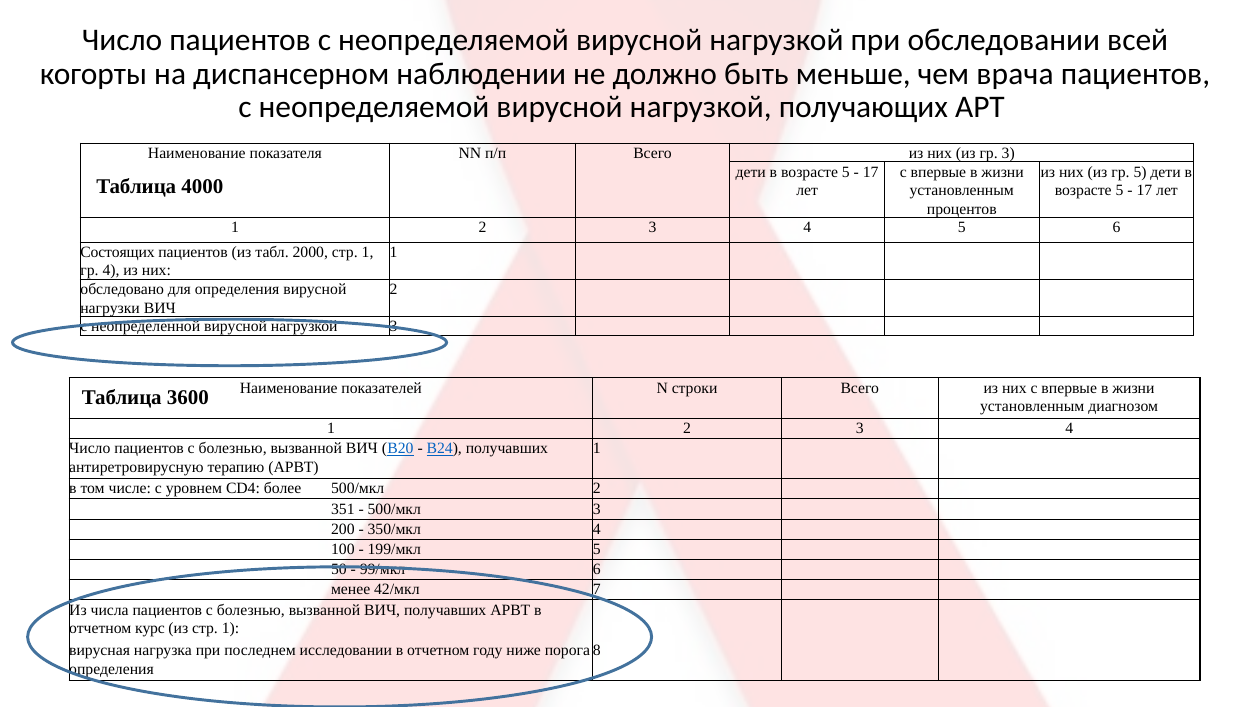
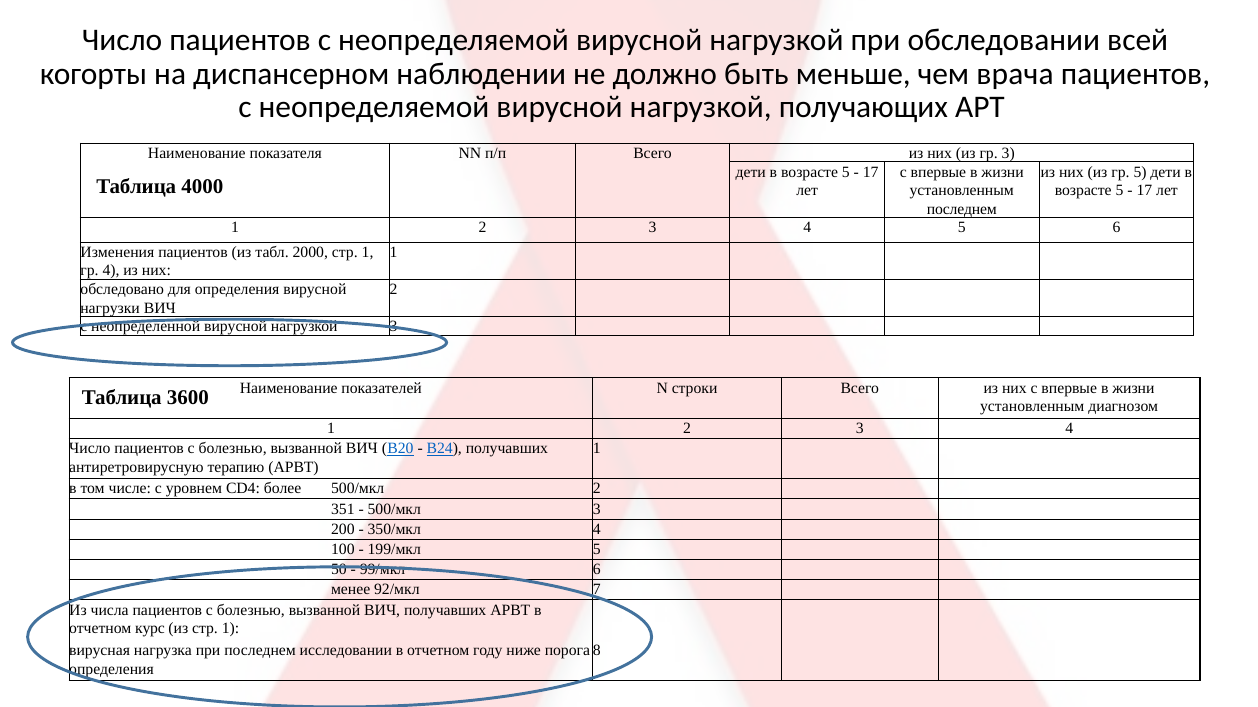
процентов: процентов -> последнем (962, 209)
Состоящих: Состоящих -> Изменения (117, 252)
42/мкл: 42/мкл -> 92/мкл (397, 590)
